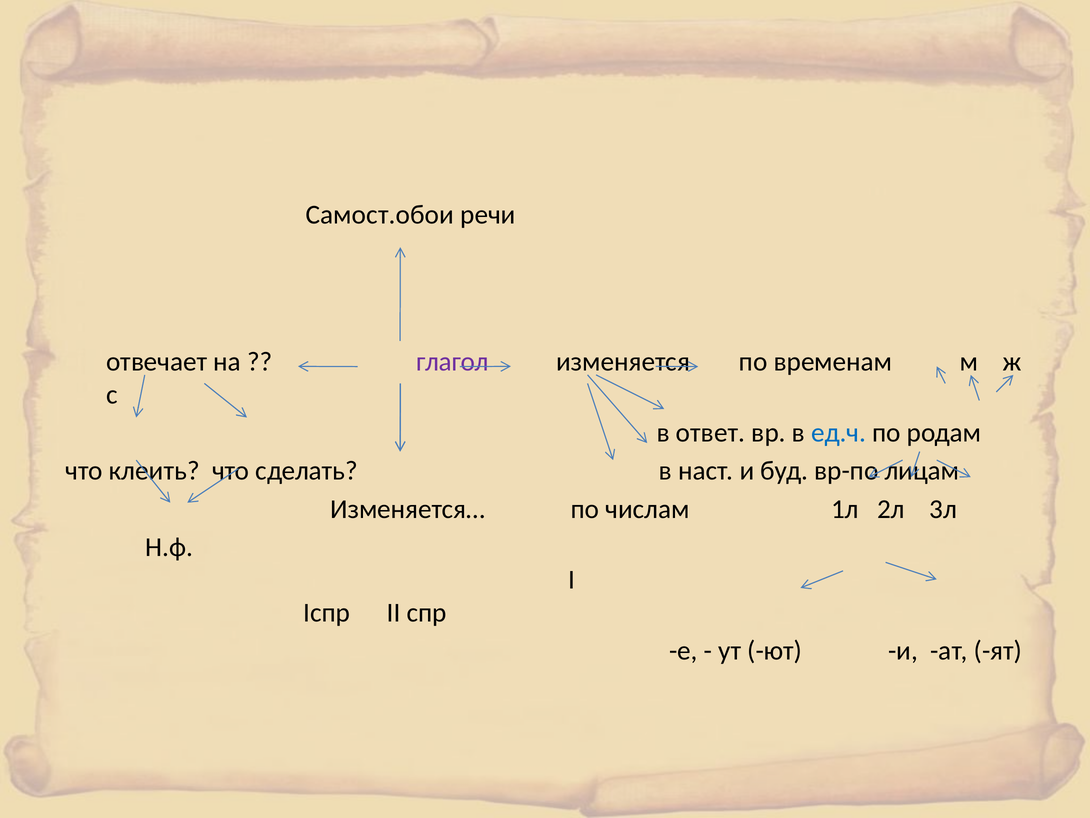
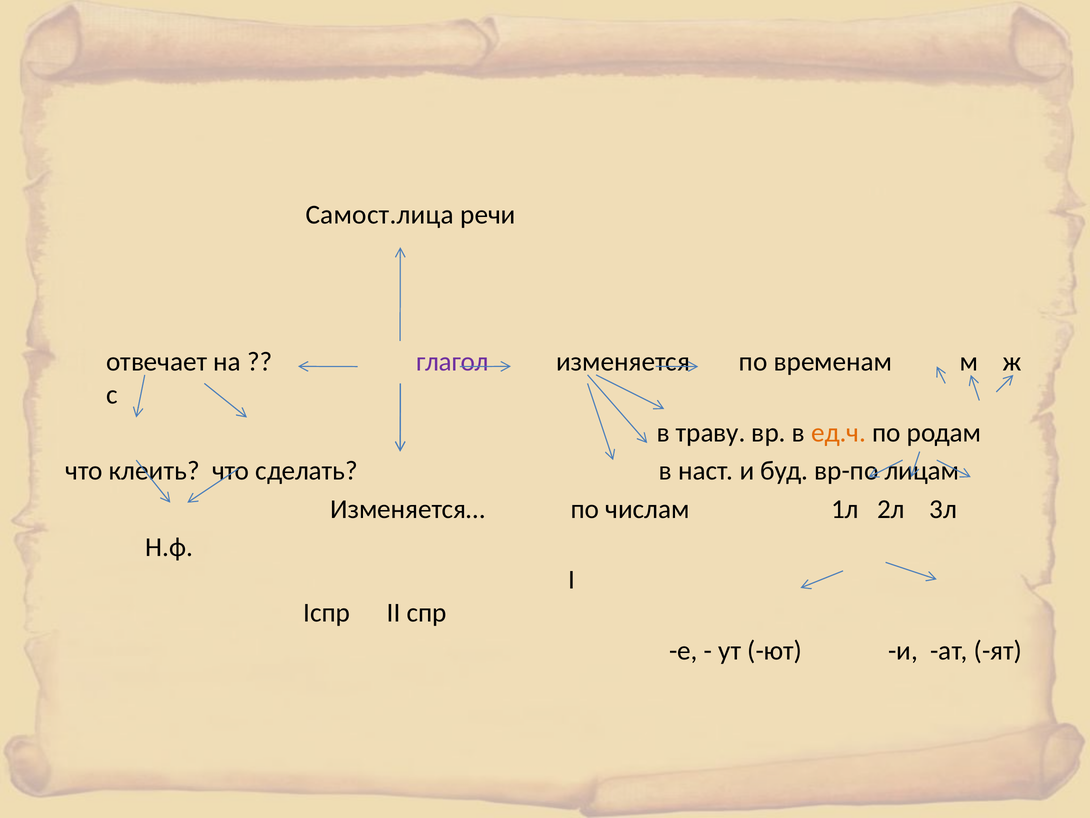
Самост.обои: Самост.обои -> Самост.лица (380, 214)
ответ: ответ -> траву (711, 432)
ед.ч colour: blue -> orange (839, 432)
